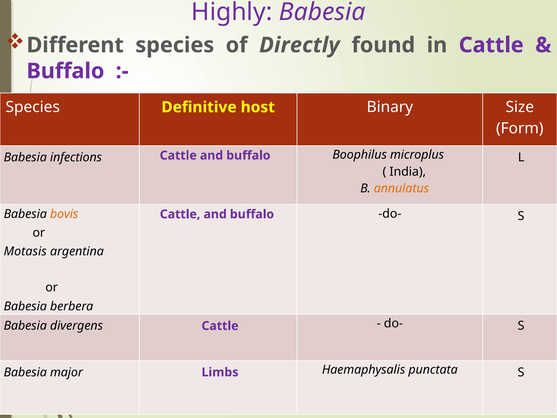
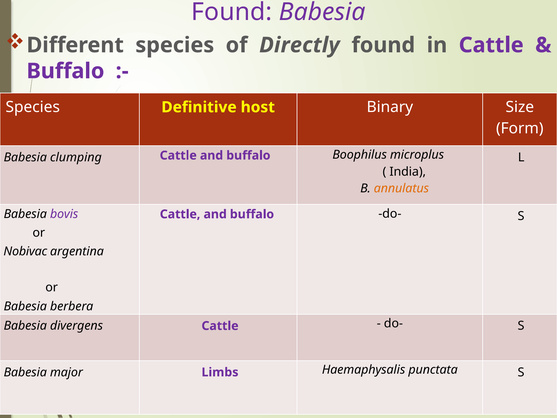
Highly: Highly -> Found (232, 12)
infections: infections -> clumping (76, 157)
bovis colour: orange -> purple (64, 214)
Motasis: Motasis -> Nobivac (25, 251)
